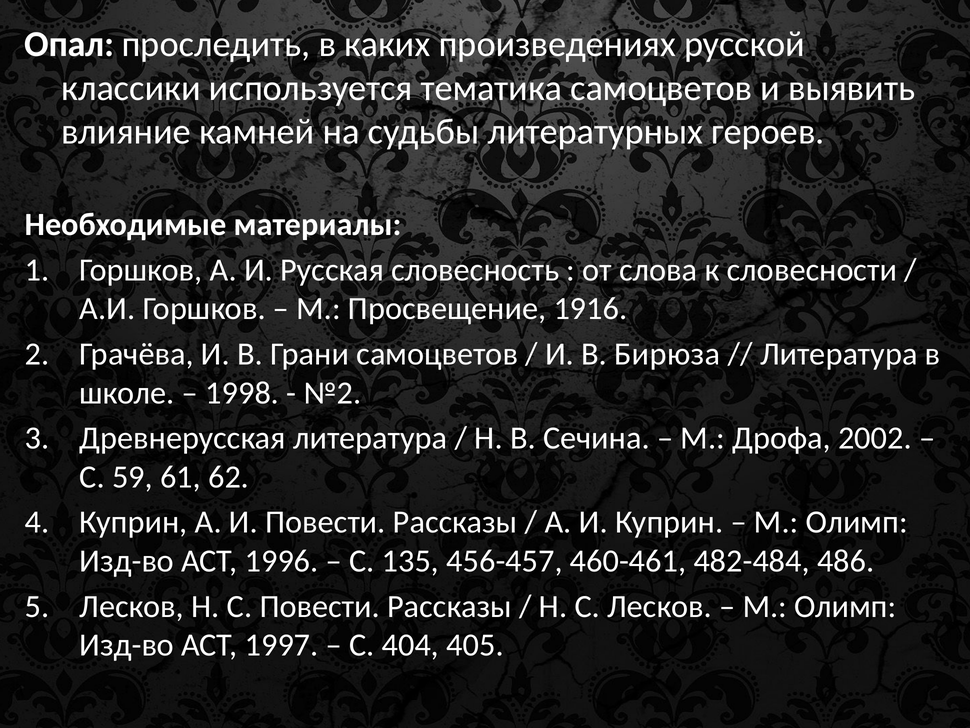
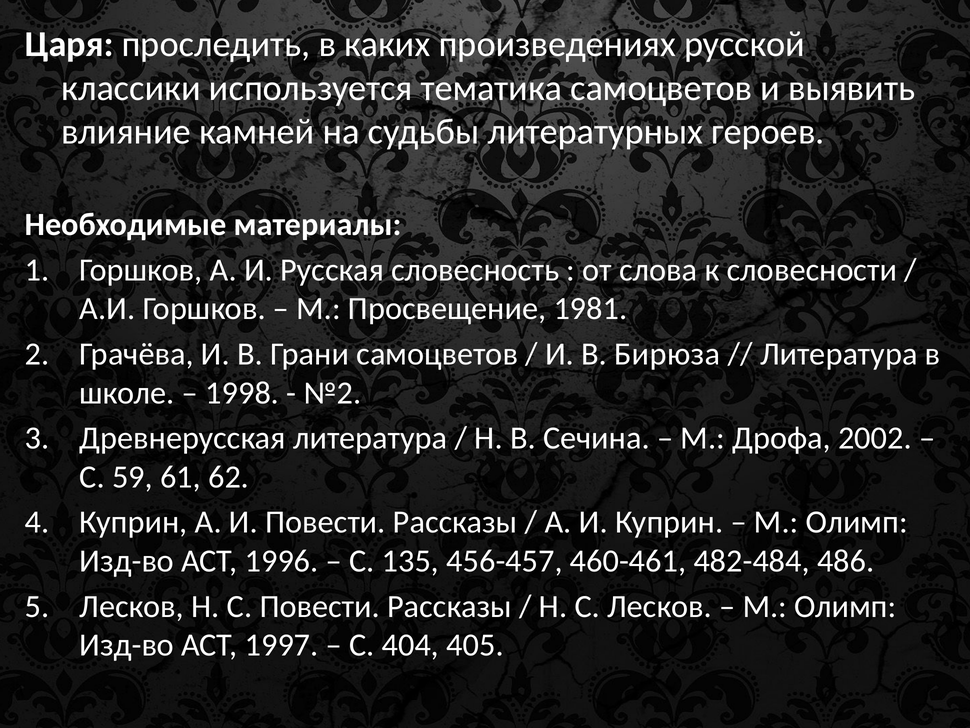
Опал: Опал -> Царя (69, 44)
1916: 1916 -> 1981 (590, 309)
